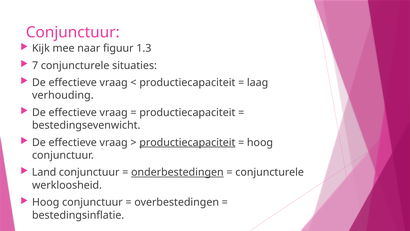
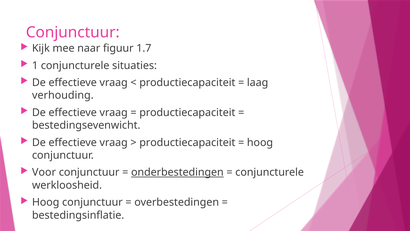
1.3: 1.3 -> 1.7 (144, 48)
7: 7 -> 1 (35, 65)
productiecapaciteit underline: present -> none (187, 142)
Land: Land -> Voor (44, 172)
